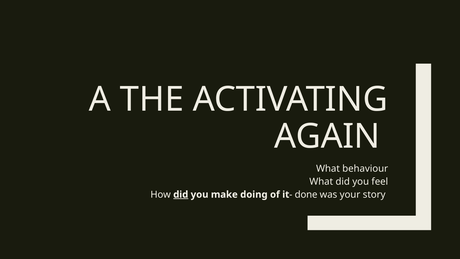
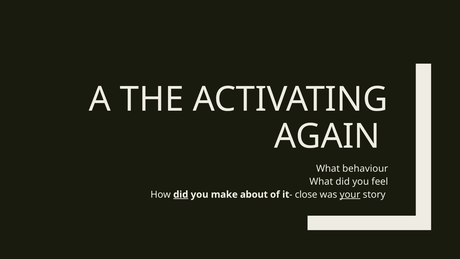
doing: doing -> about (254, 194)
done: done -> close (306, 194)
your underline: none -> present (350, 194)
